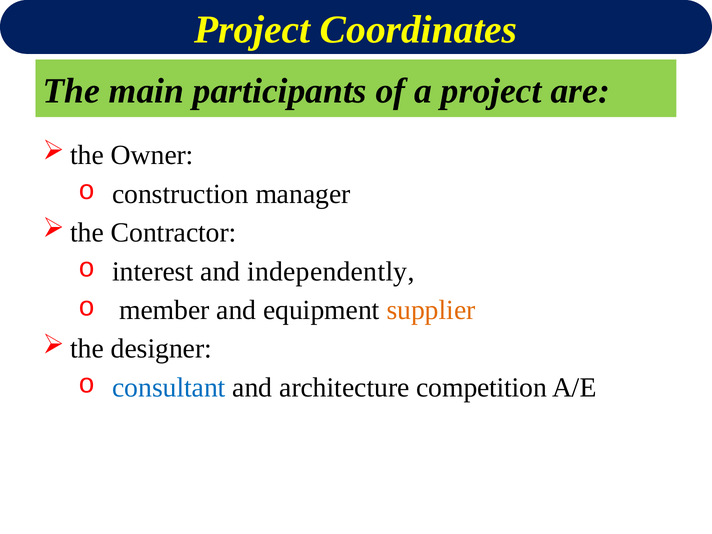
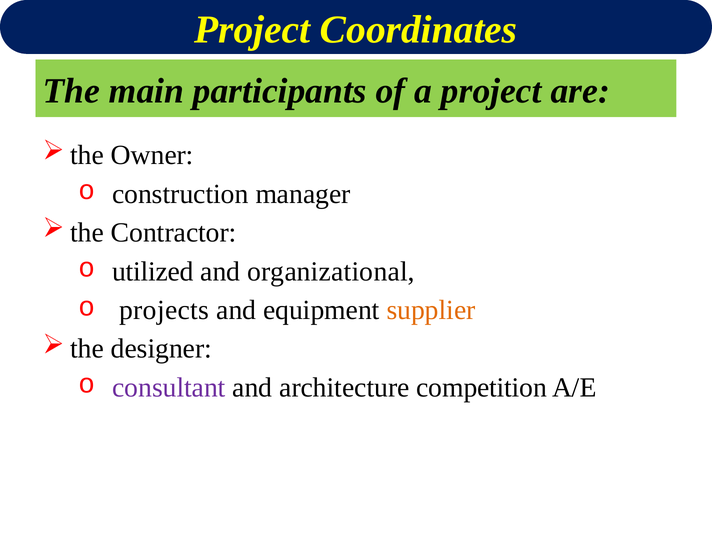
interest: interest -> utilized (153, 271)
independently: independently -> organizational (331, 271)
member: member -> projects (164, 310)
consultant colour: blue -> purple (169, 388)
